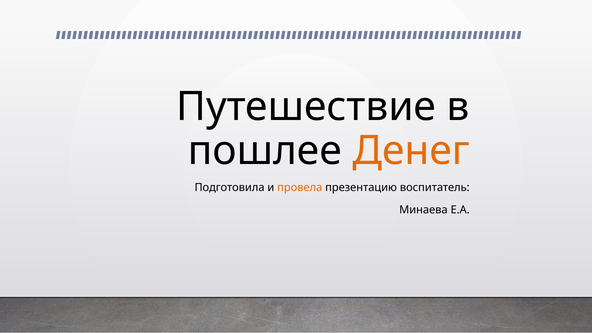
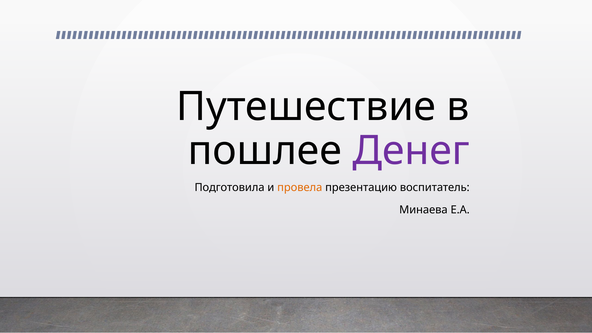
Денег colour: orange -> purple (411, 151)
